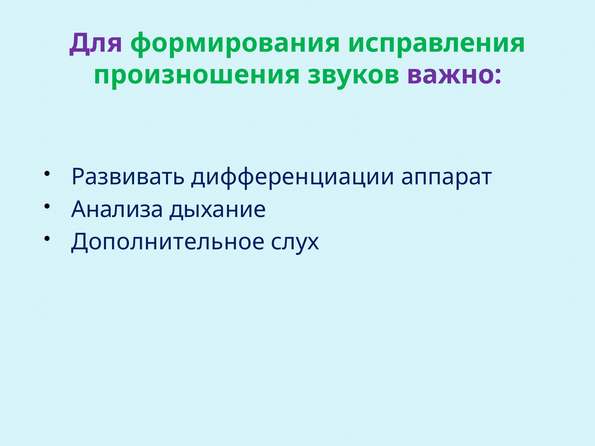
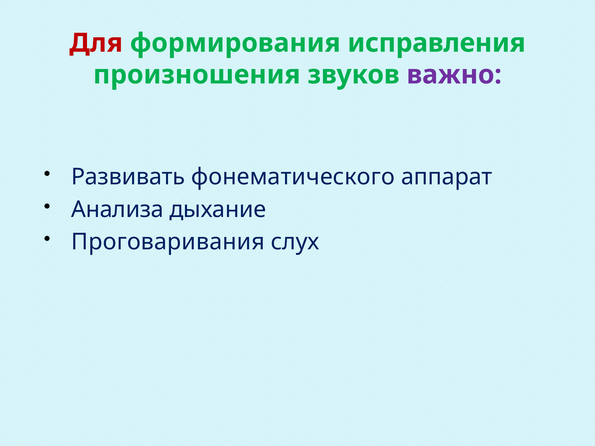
Для colour: purple -> red (96, 43)
дифференциации: дифференциации -> фонематического (293, 177)
Дополнительное: Дополнительное -> Проговаривания (168, 242)
